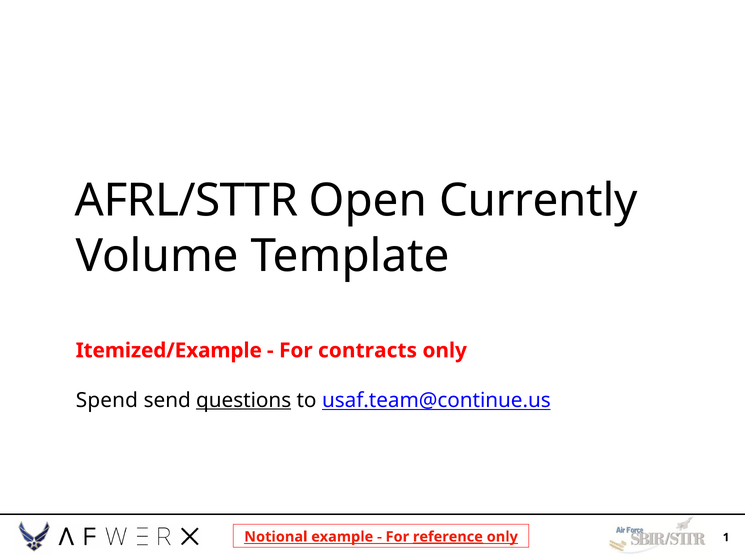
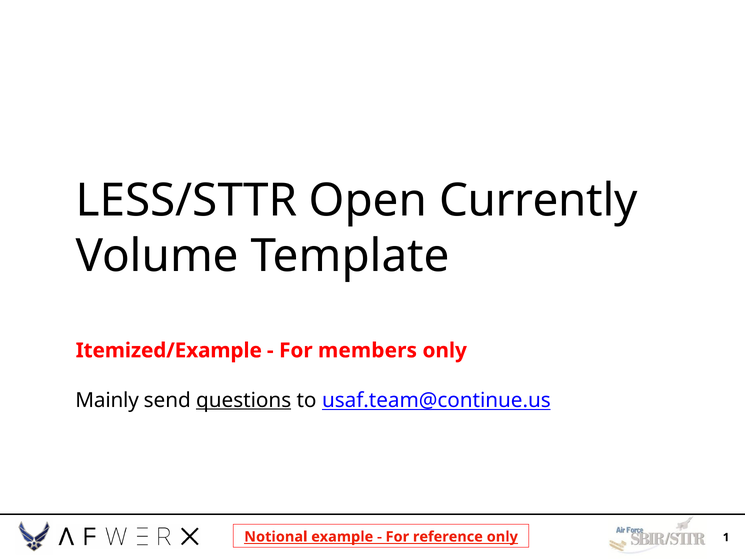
AFRL/STTR: AFRL/STTR -> LESS/STTR (186, 201)
contracts: contracts -> members (368, 350)
Spend: Spend -> Mainly (107, 400)
reference underline: present -> none (448, 537)
